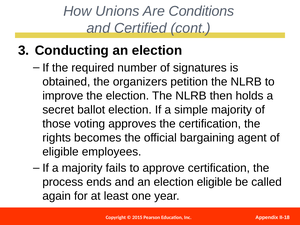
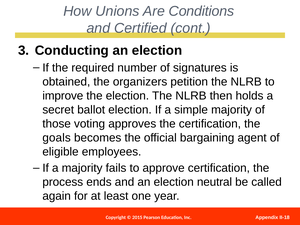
rights: rights -> goals (57, 138)
election eligible: eligible -> neutral (215, 182)
